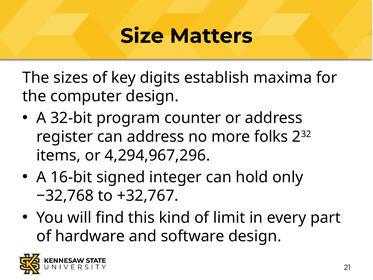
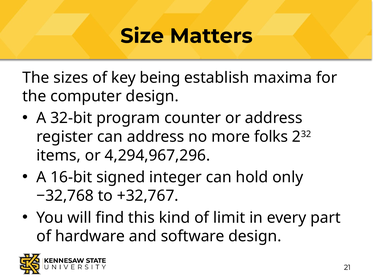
digits: digits -> being (160, 78)
